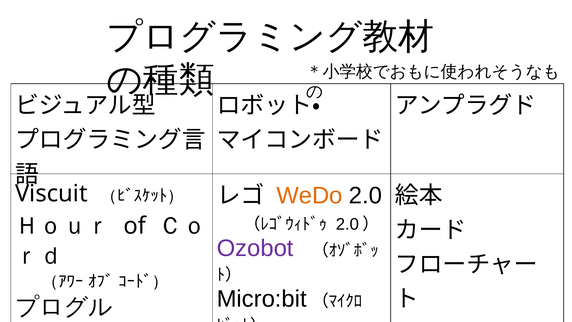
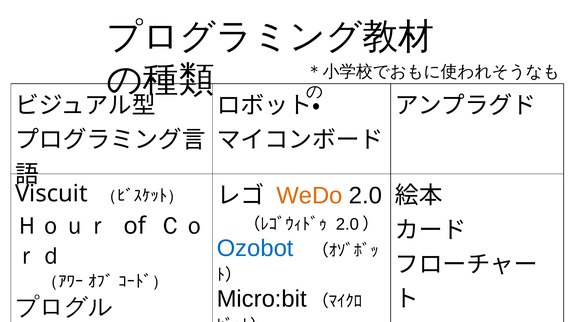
Ozobot colour: purple -> blue (255, 248)
